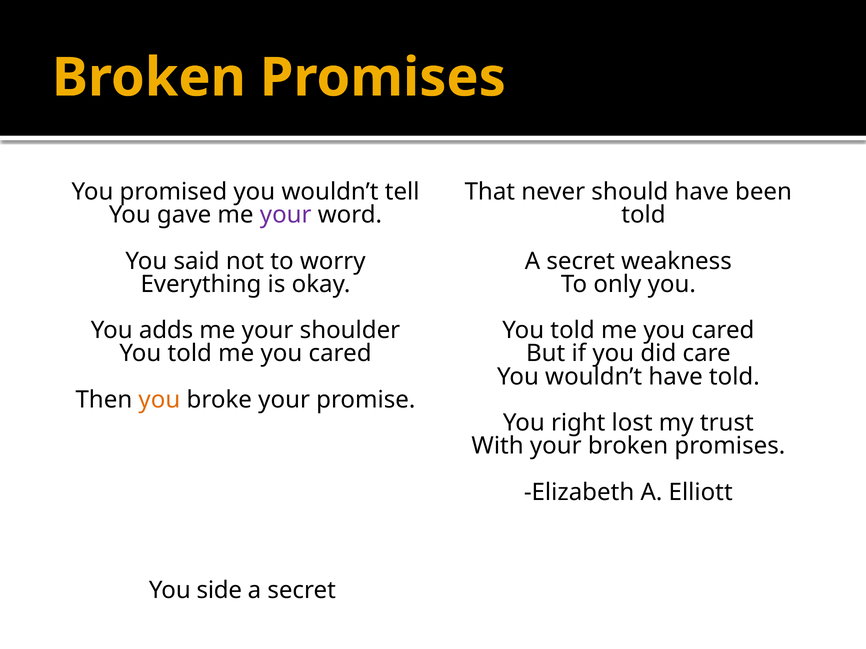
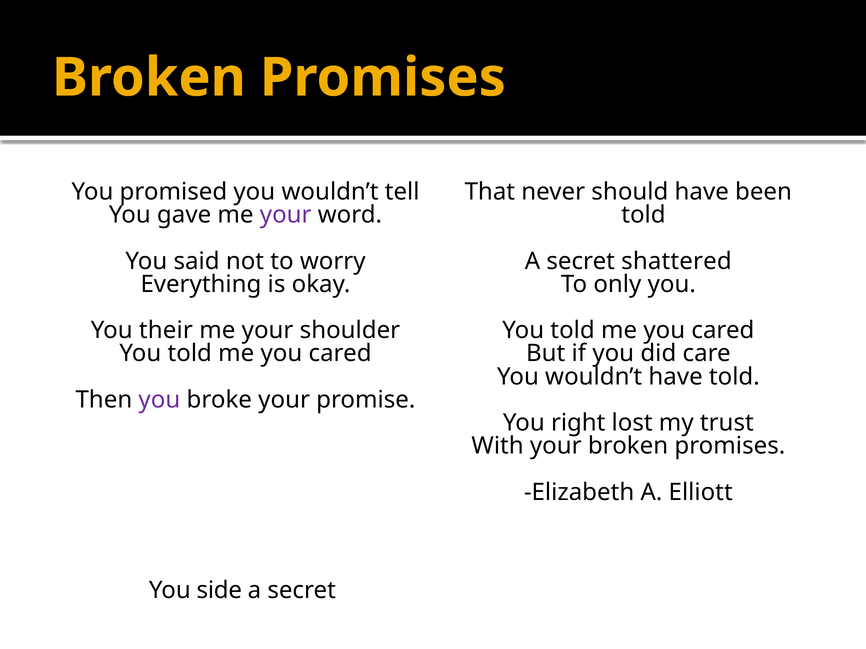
weakness: weakness -> shattered (676, 261)
adds: adds -> their (166, 331)
you colour: orange -> purple (159, 400)
